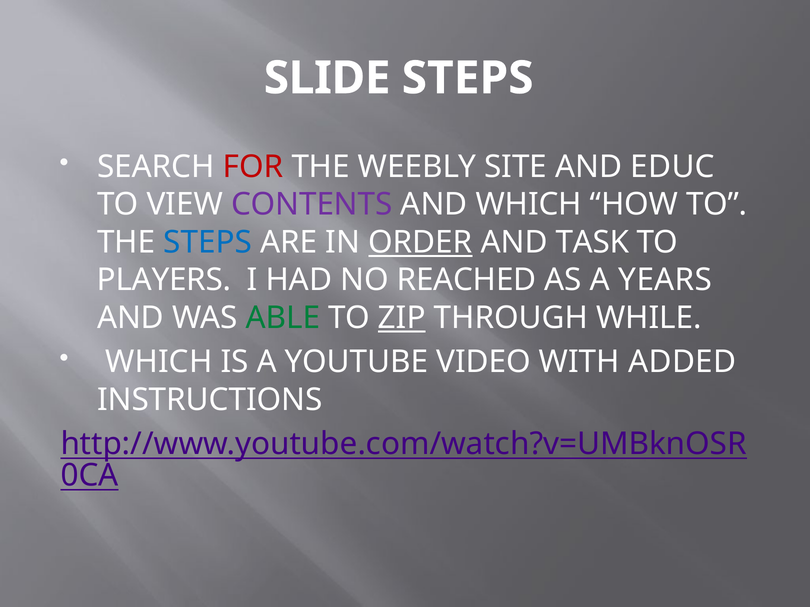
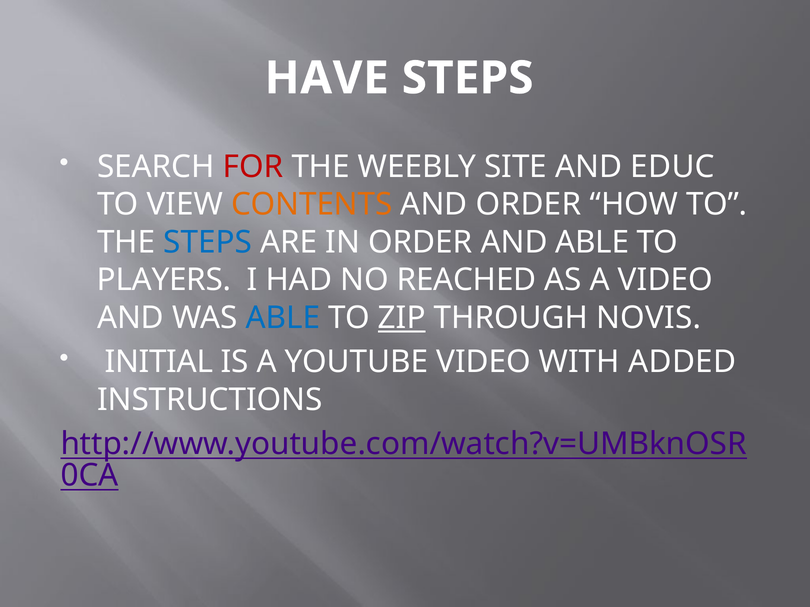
SLIDE: SLIDE -> HAVE (327, 78)
CONTENTS colour: purple -> orange (312, 205)
AND WHICH: WHICH -> ORDER (529, 205)
ORDER underline: present -> none (420, 242)
AND TASK: TASK -> ABLE (592, 242)
A YEARS: YEARS -> VIDEO (665, 280)
ABLE colour: green -> blue (283, 318)
WHILE: WHILE -> NOVIS (649, 318)
WHICH: WHICH -> INITIAL (159, 362)
